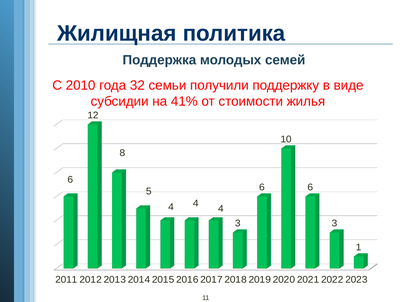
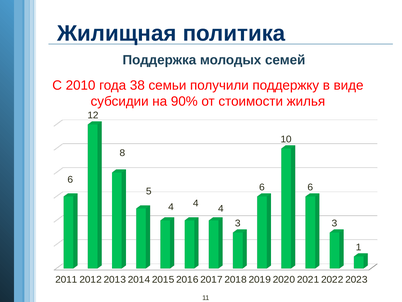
32: 32 -> 38 (137, 85)
41%: 41% -> 90% (184, 101)
